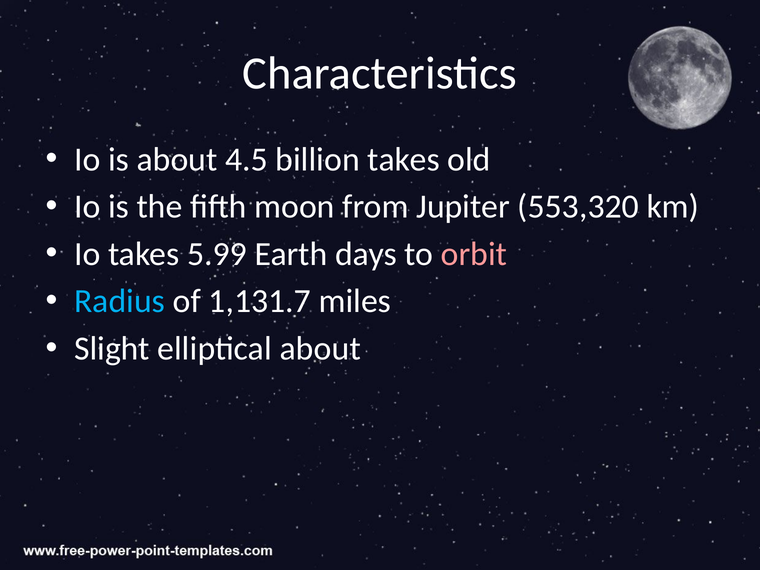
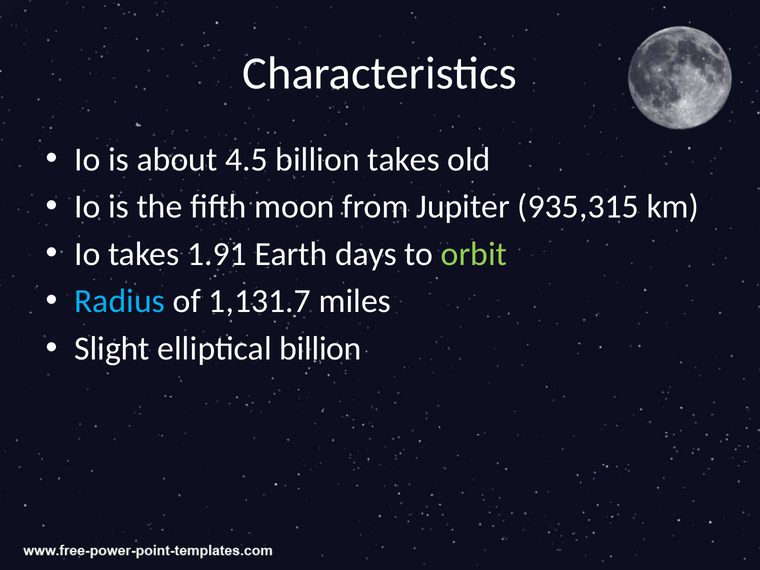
553,320: 553,320 -> 935,315 (578, 207)
5.99: 5.99 -> 1.91 (217, 254)
orbit colour: pink -> light green (474, 254)
elliptical about: about -> billion (321, 349)
